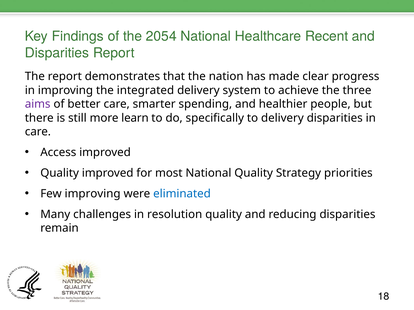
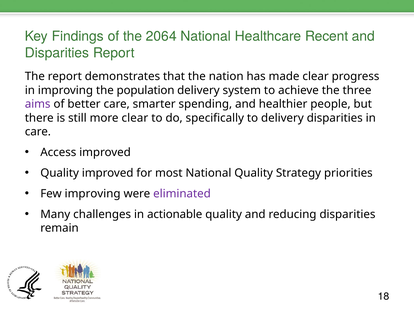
2054: 2054 -> 2064 (161, 36)
integrated: integrated -> population (146, 90)
more learn: learn -> clear (135, 118)
eliminated colour: blue -> purple (182, 194)
resolution: resolution -> actionable (175, 215)
